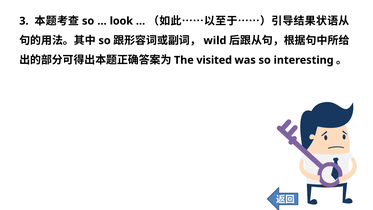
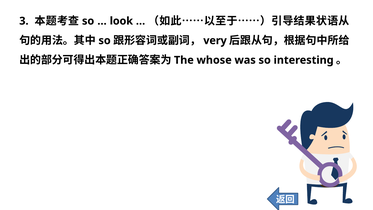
wild: wild -> very (215, 41)
visited: visited -> whose (214, 60)
